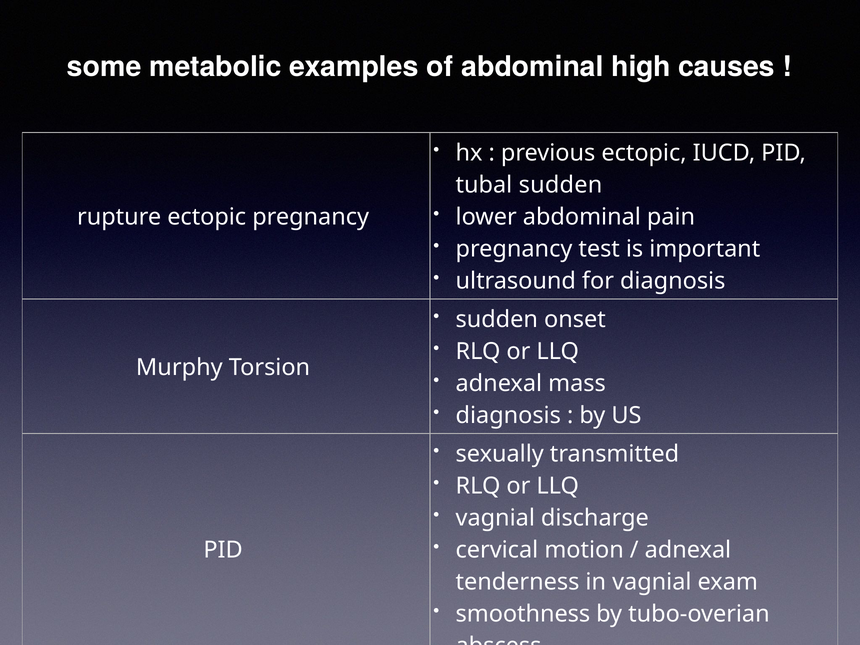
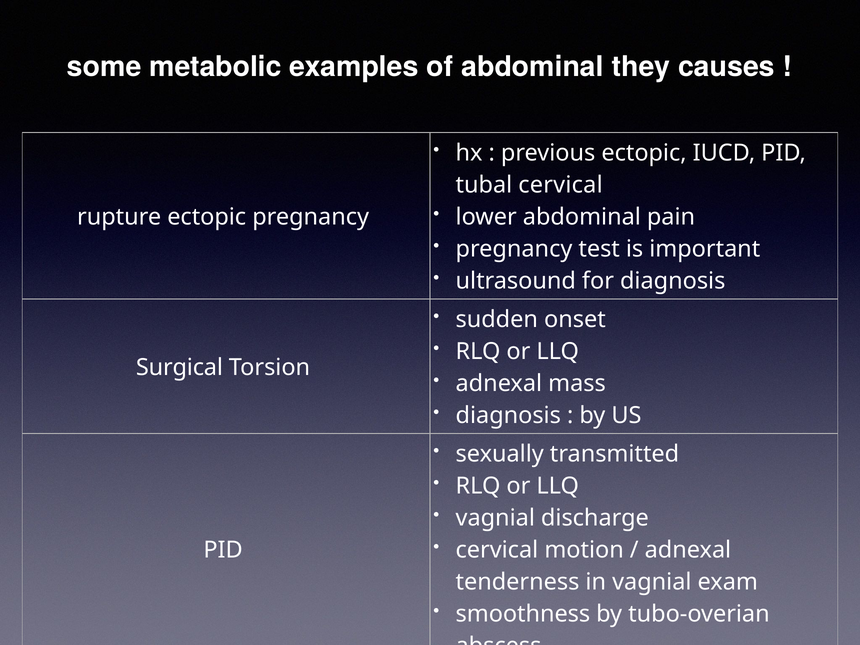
high: high -> they (641, 67)
tubal sudden: sudden -> cervical (561, 185)
Murphy: Murphy -> Surgical (179, 368)
